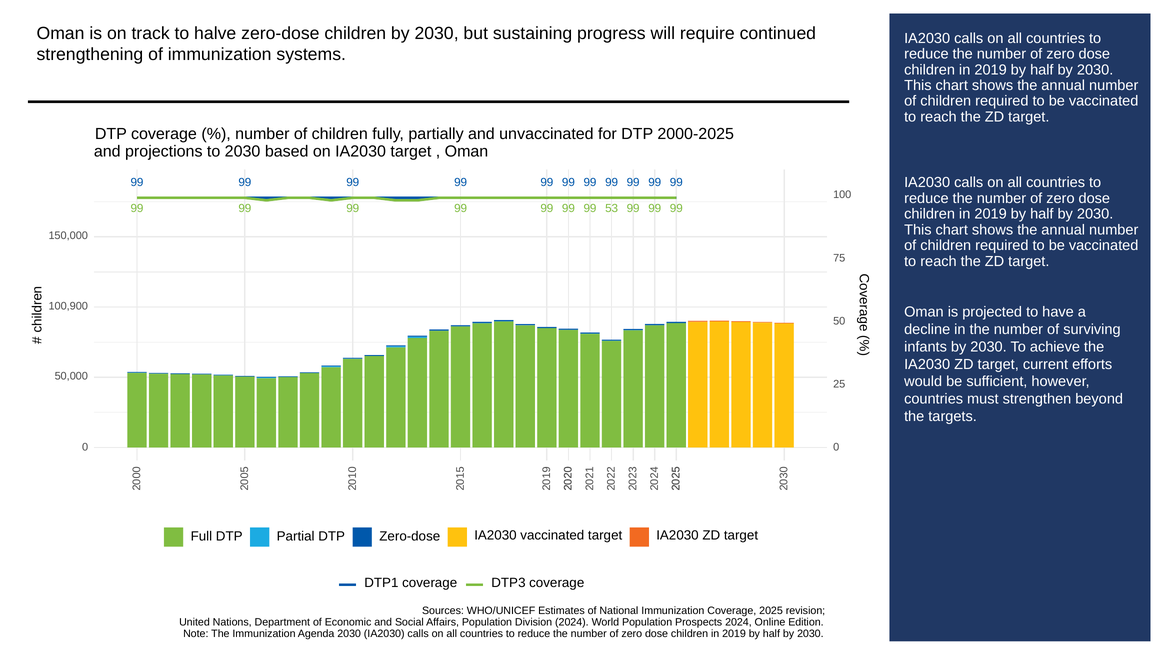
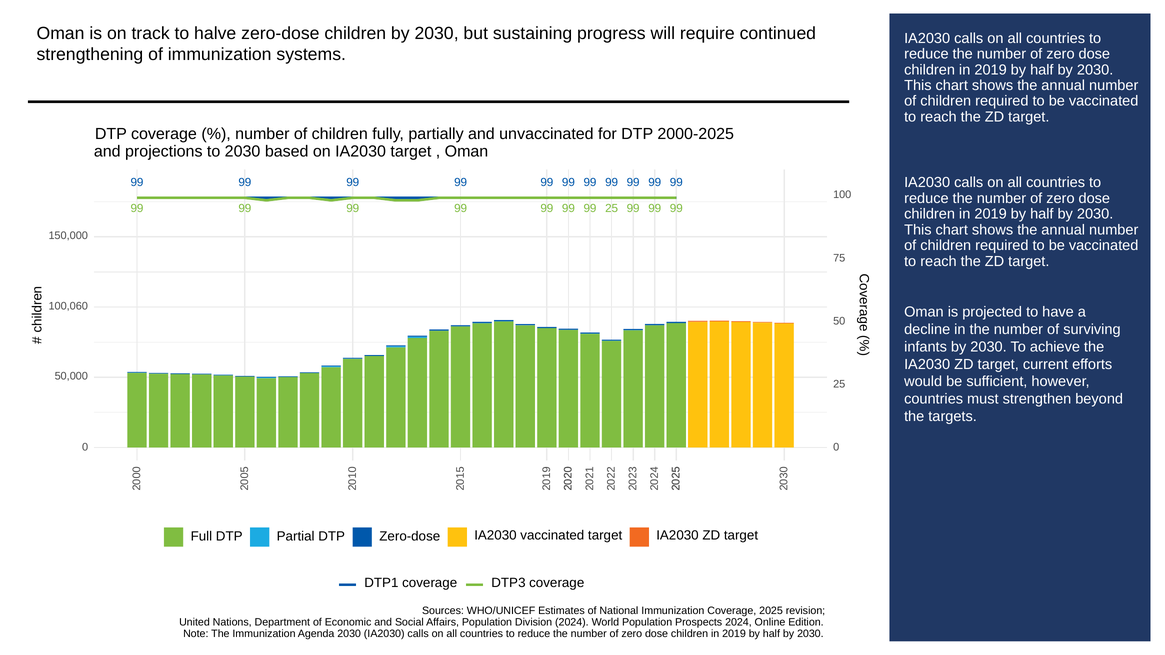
99 53: 53 -> 25 (612, 208)
100,900: 100,900 -> 100,060 (68, 306)
